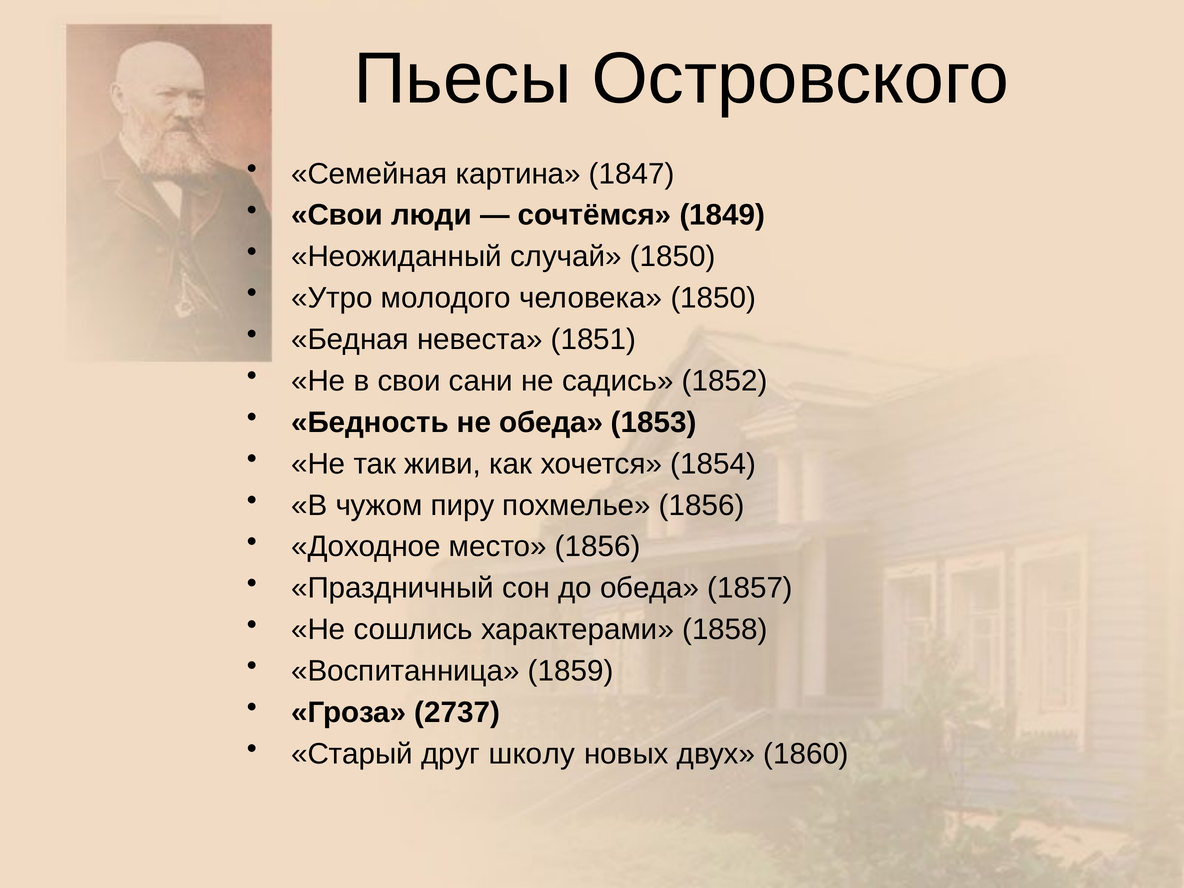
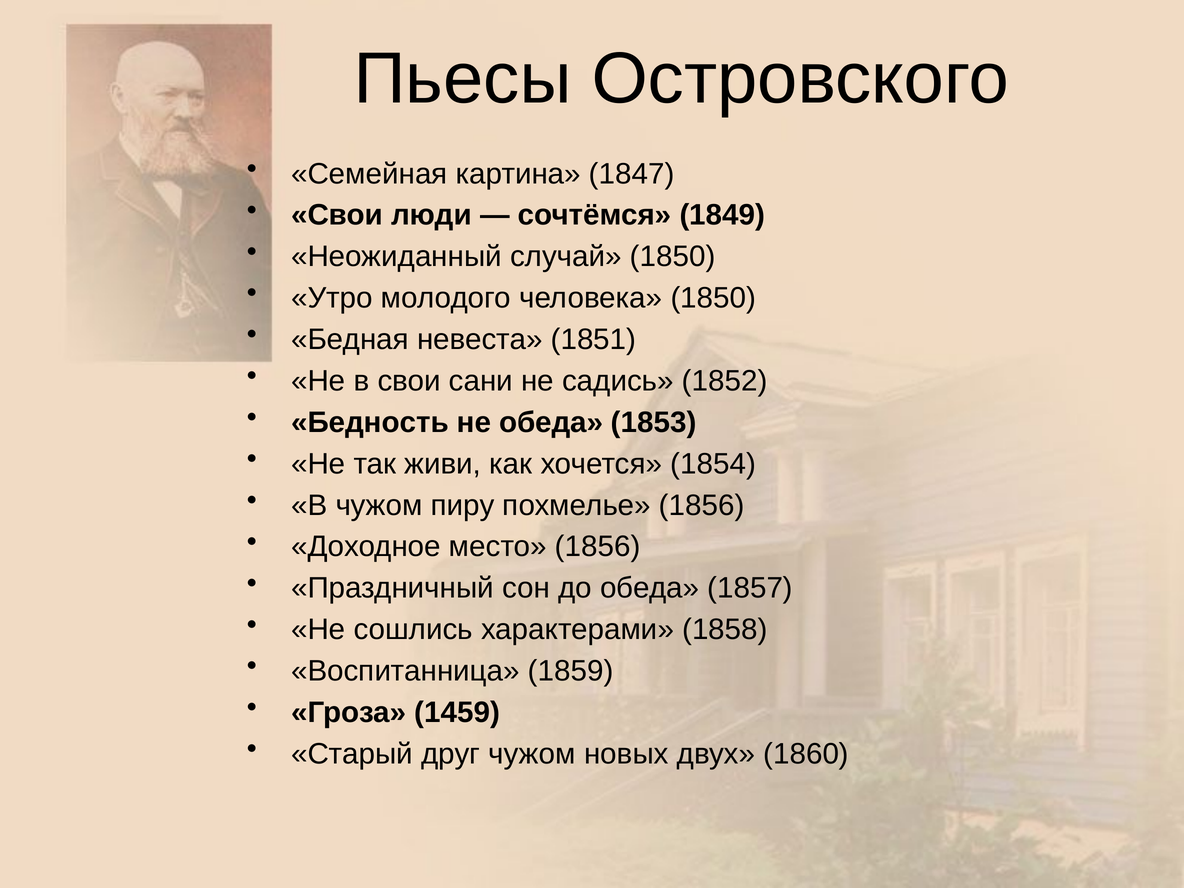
2737: 2737 -> 1459 (457, 712)
друг школу: школу -> чужом (532, 754)
